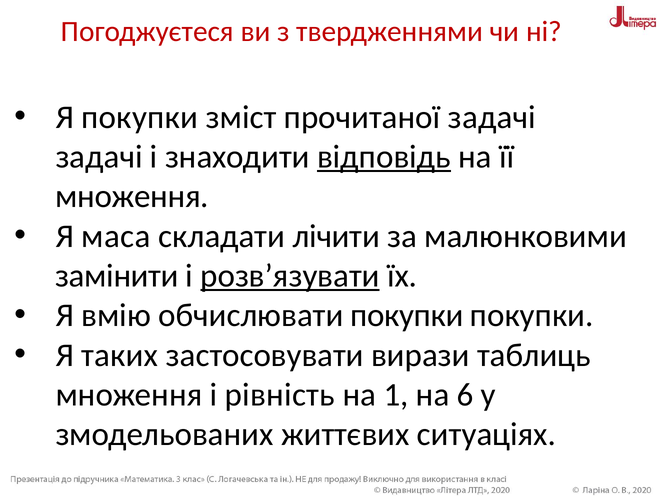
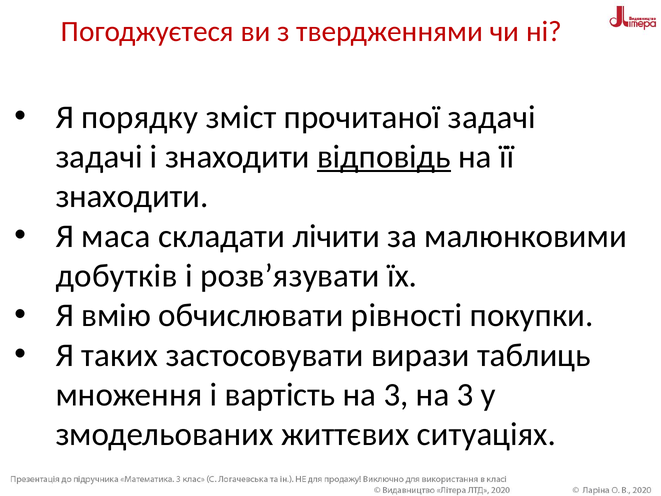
Я покупки: покупки -> порядку (140, 117)
множення: множення -> знаходити (132, 196)
замінити: замінити -> добутків (117, 276)
розв’язувати underline: present -> none (290, 276)
обчислювати покупки: покупки -> рівності (407, 315)
рівність: рівність -> вартість (280, 395)
1: 1 -> 3 (396, 395)
6: 6 -> 3 (465, 395)
